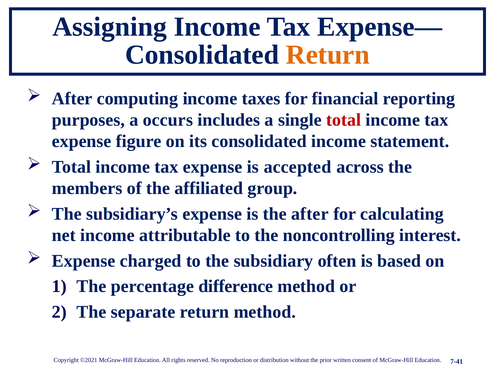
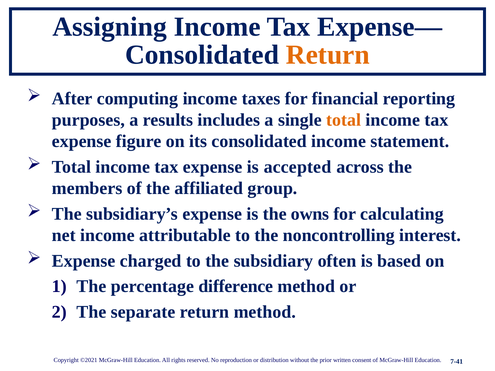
occurs: occurs -> results (168, 120)
total colour: red -> orange (344, 120)
the after: after -> owns (310, 214)
